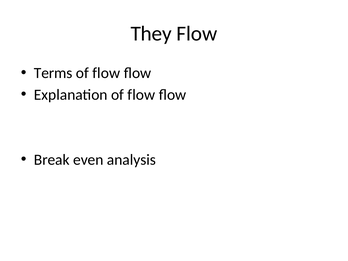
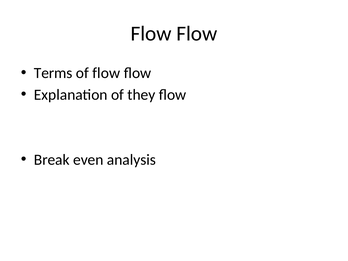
They: They -> Flow (151, 34)
Explanation of flow: flow -> they (141, 95)
